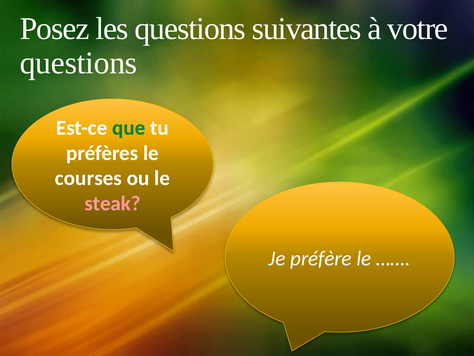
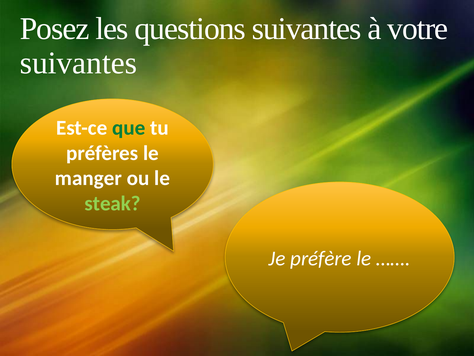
questions: questions -> suivantes (78, 63)
courses: courses -> manger (88, 178)
steak colour: pink -> light green (113, 203)
